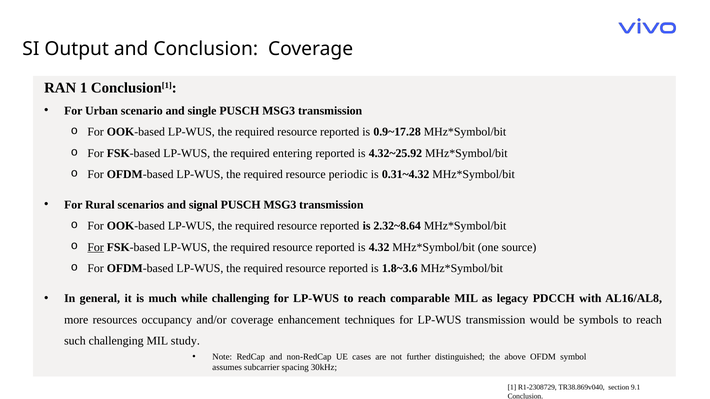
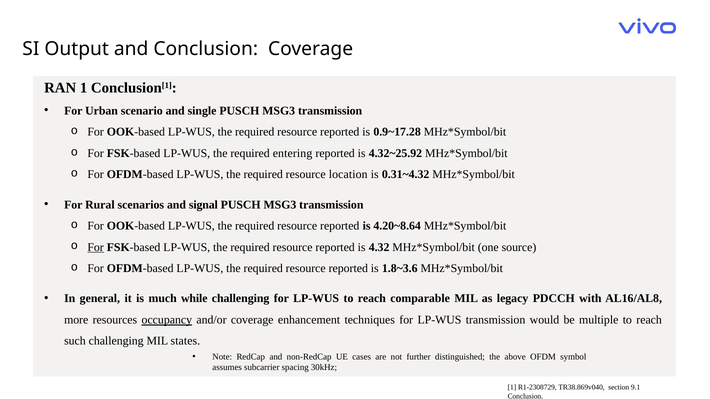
periodic: periodic -> location (348, 175)
2.32~8.64: 2.32~8.64 -> 4.20~8.64 (397, 226)
occupancy underline: none -> present (167, 320)
symbols: symbols -> multiple (599, 320)
study: study -> states (185, 341)
